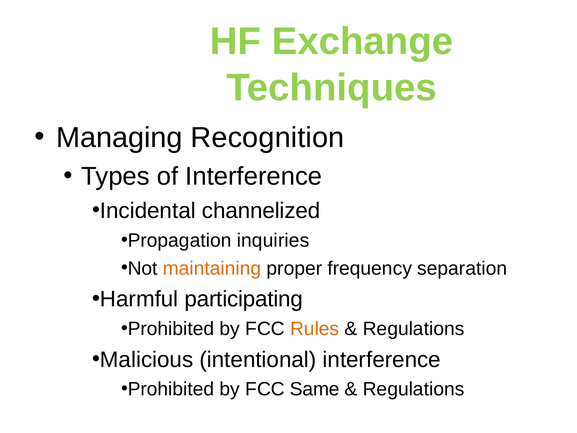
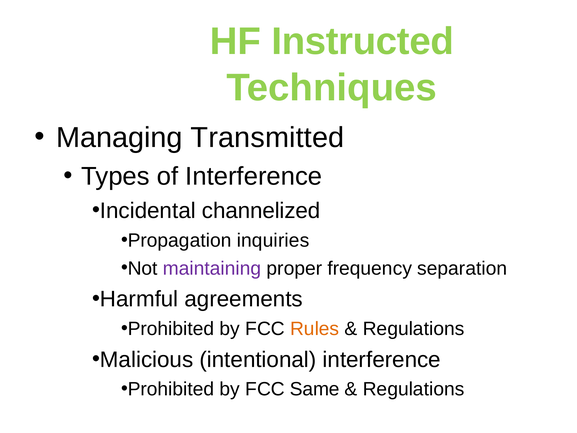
Exchange: Exchange -> Instructed (363, 42)
Recognition: Recognition -> Transmitted (267, 138)
maintaining colour: orange -> purple (212, 268)
participating: participating -> agreements (244, 299)
